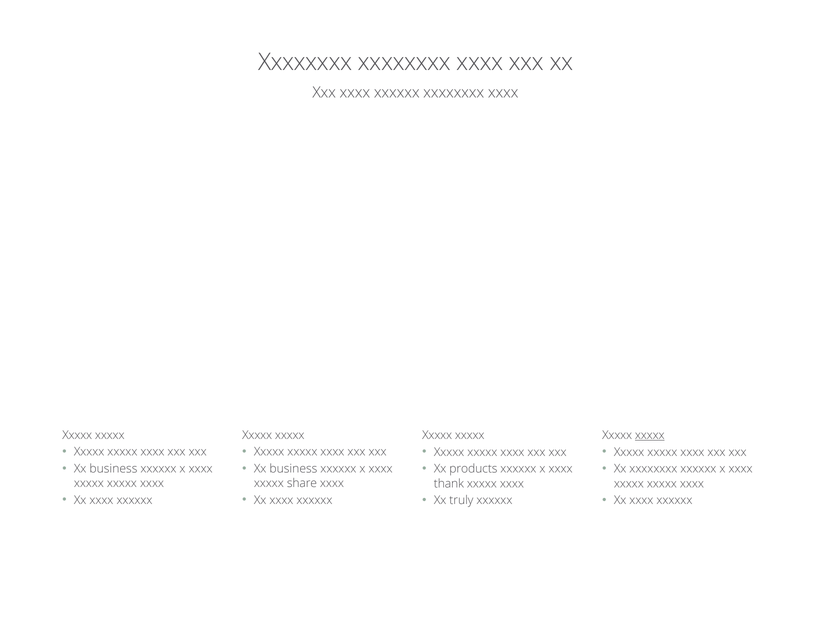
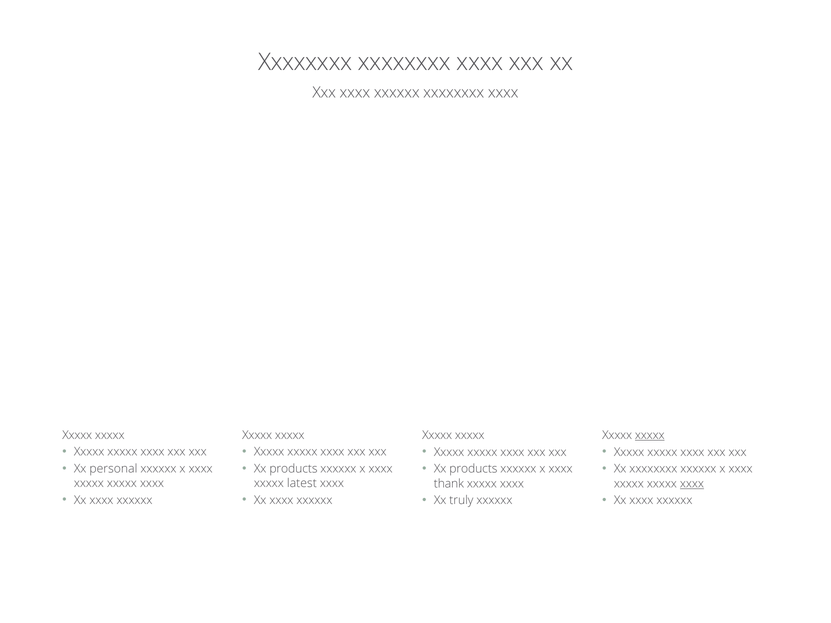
business: business -> personal (113, 469)
business: business -> products (293, 469)
share: share -> latest (302, 483)
xxxx underline: none -> present (692, 484)
